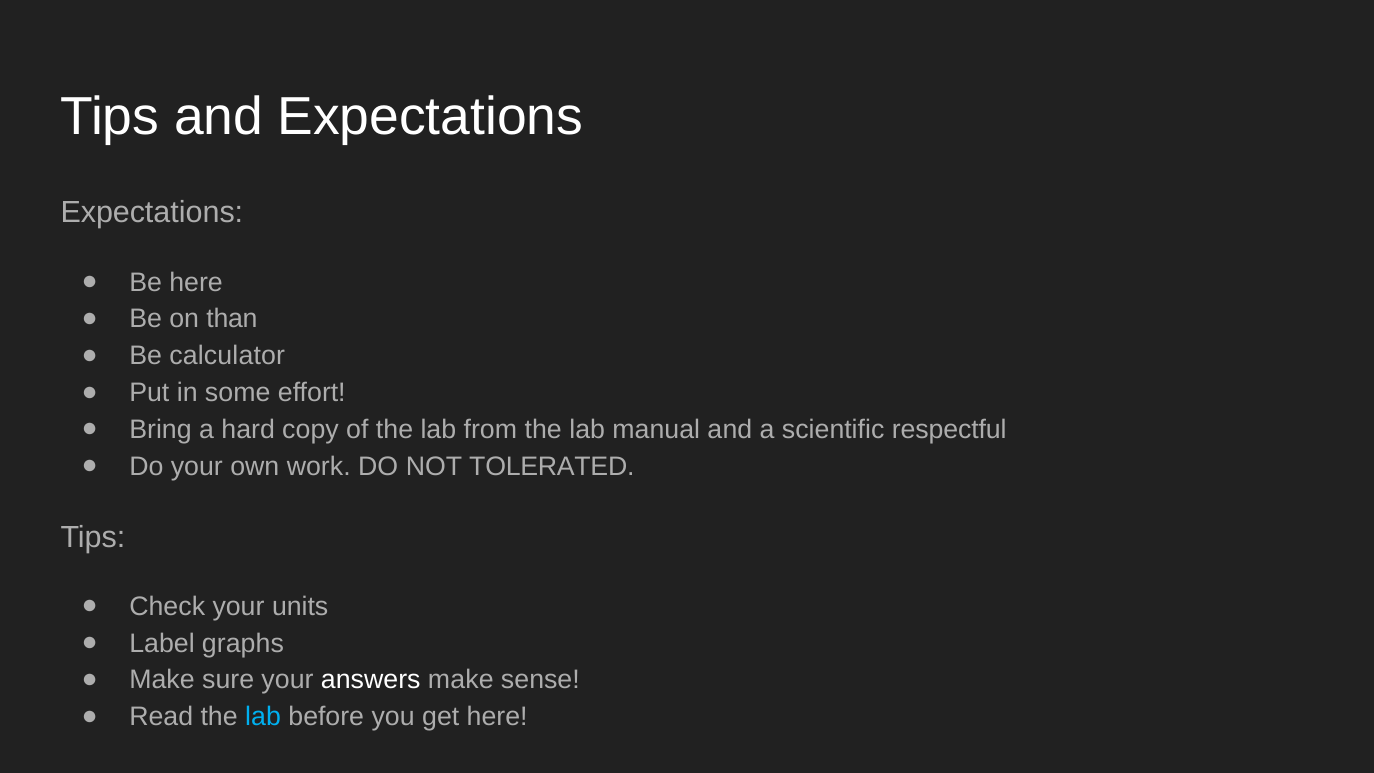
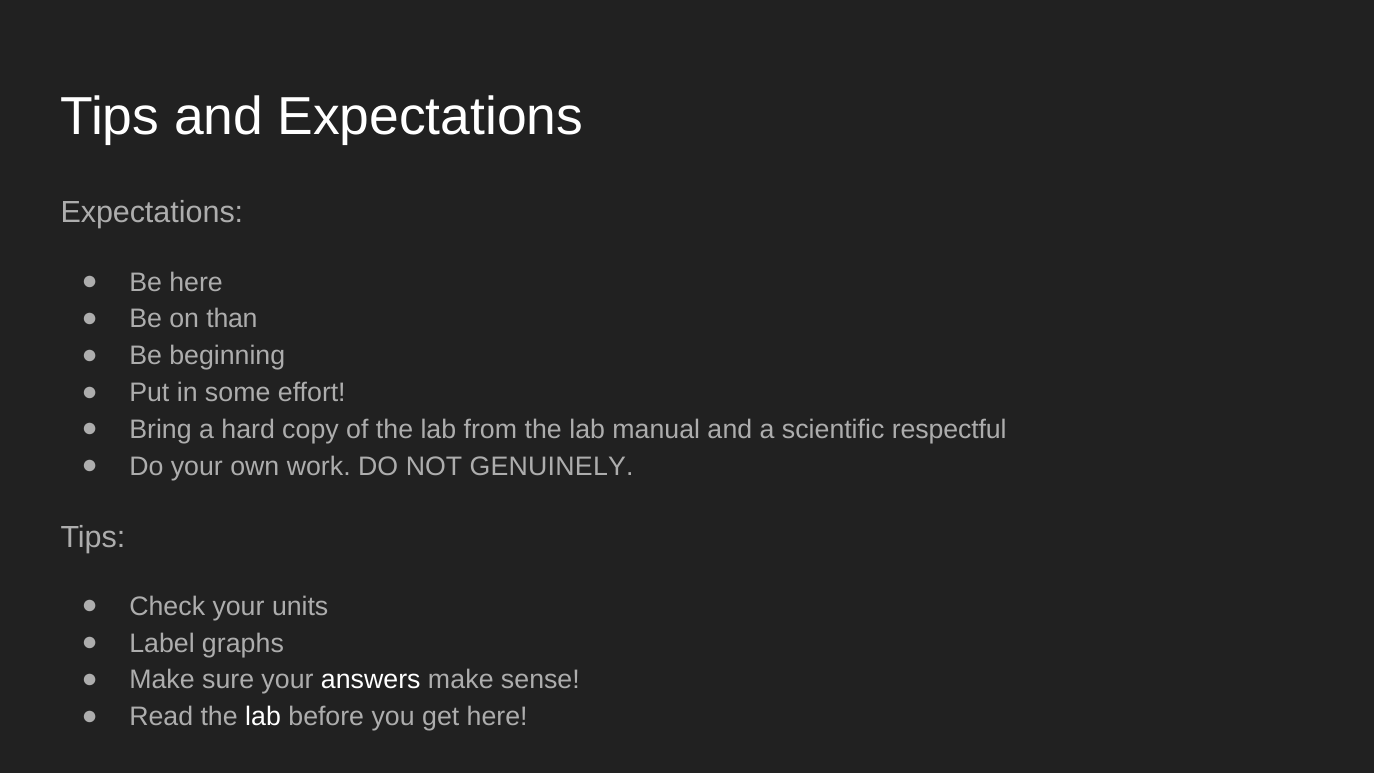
calculator: calculator -> beginning (227, 356)
TOLERATED: TOLERATED -> GENUINELY (552, 466)
lab colour: light blue -> white (263, 717)
